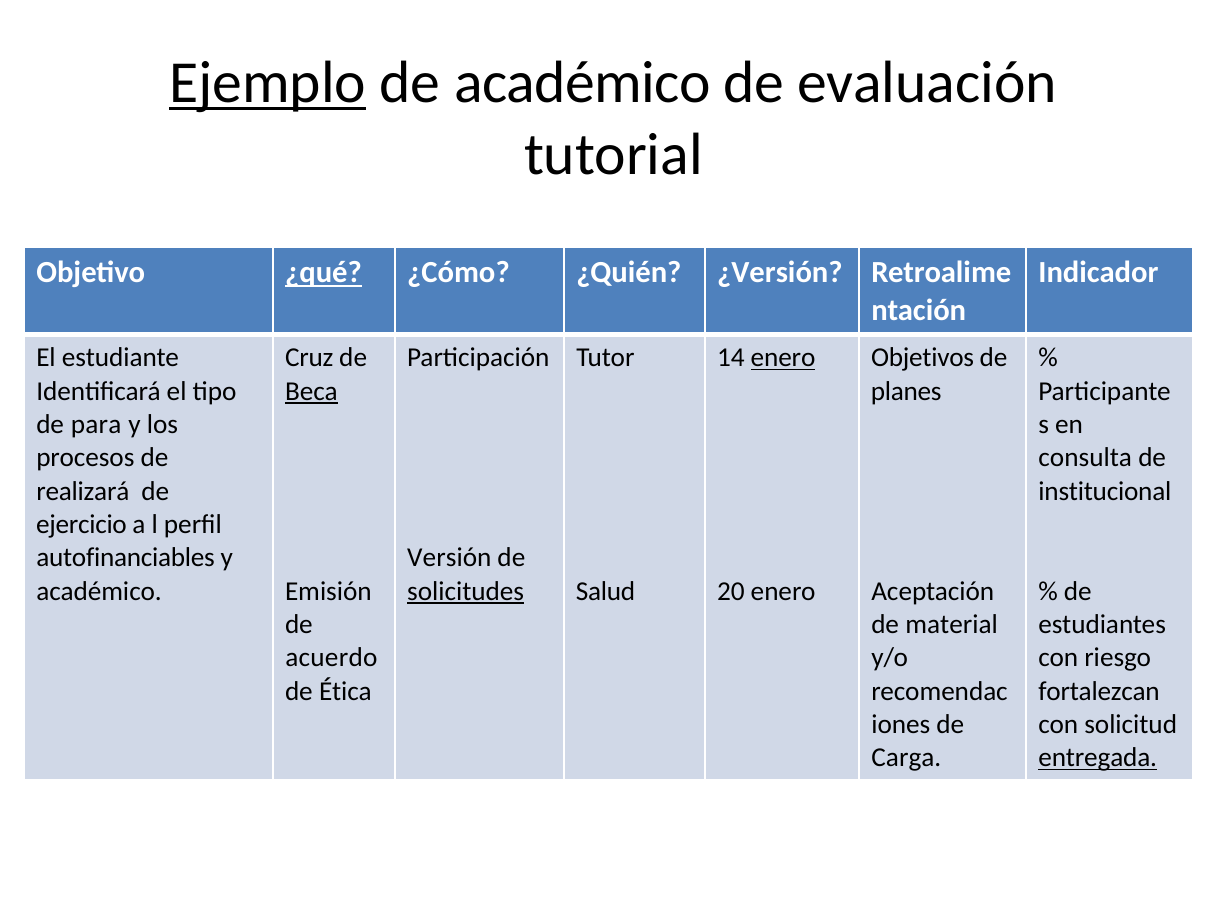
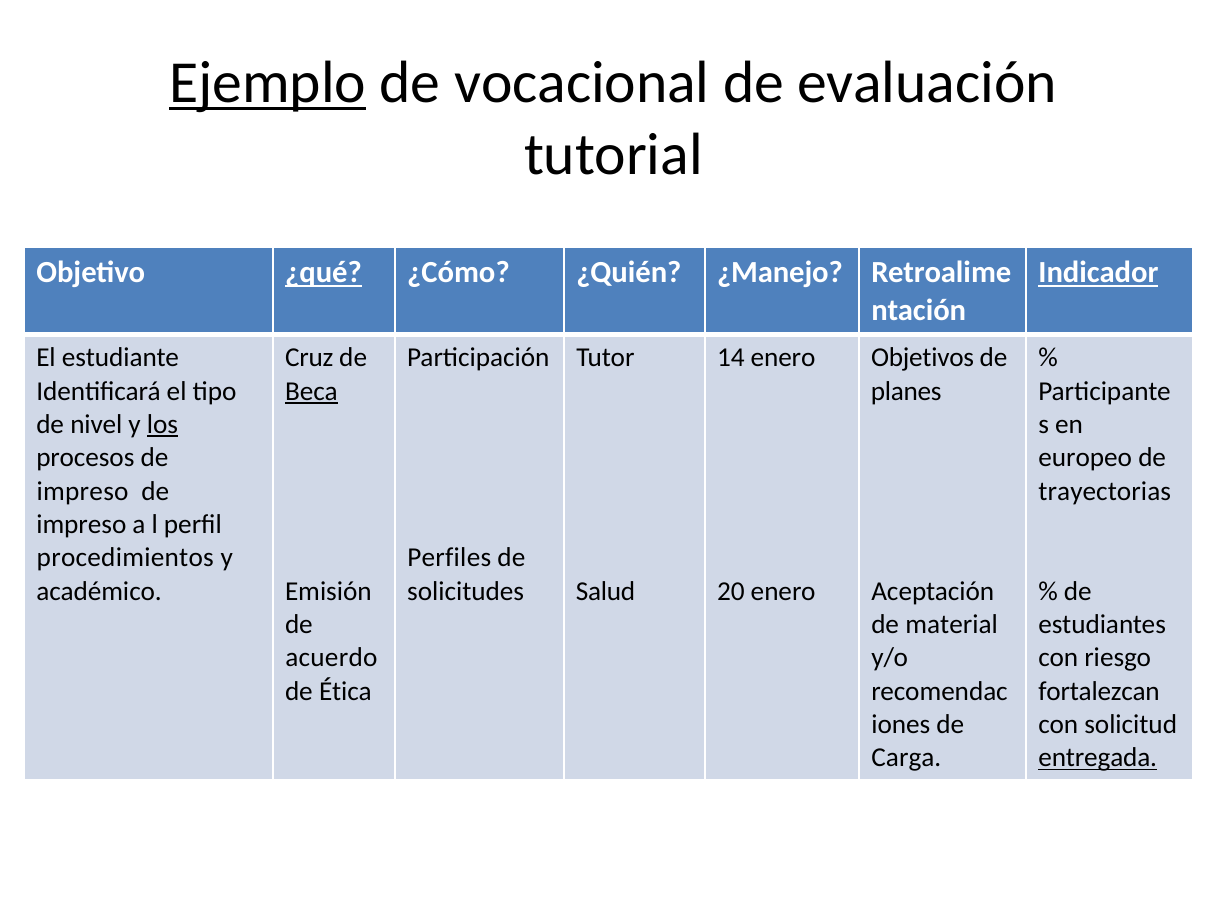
de académico: académico -> vocacional (582, 83)
¿Versión: ¿Versión -> ¿Manejo (780, 273)
Indicador underline: none -> present (1098, 273)
enero underline: present -> none (783, 358)
para: para -> nivel (96, 425)
los underline: none -> present (162, 425)
consulta: consulta -> europeo (1085, 458)
realizará: realizará -> impreso (83, 491)
institucional: institucional -> trayectorias (1105, 491)
ejercicio: ejercicio -> impreso (81, 525)
autofinanciables: autofinanciables -> procedimientos (125, 558)
Versión: Versión -> Perfiles (449, 558)
solicitudes underline: present -> none (466, 591)
